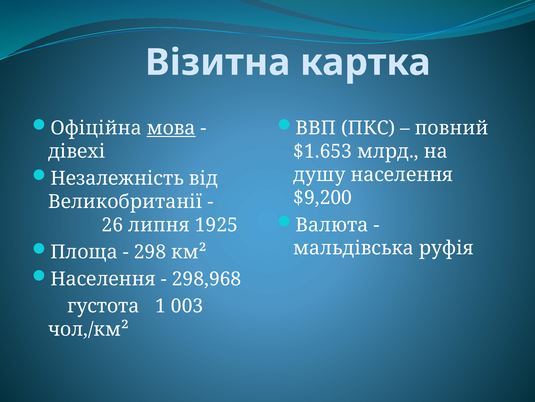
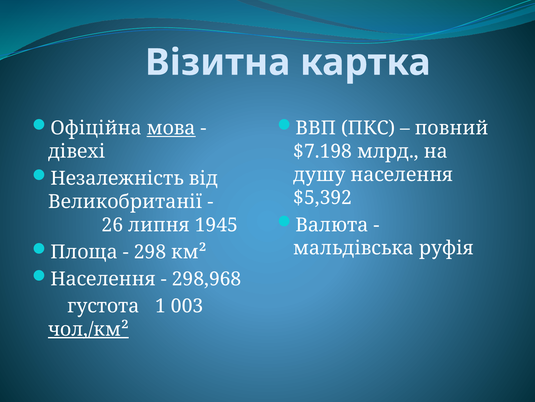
$1.653: $1.653 -> $7.198 (323, 151)
$9,200: $9,200 -> $5,392 (323, 198)
1925: 1925 -> 1945 (216, 225)
чол,/км² underline: none -> present (88, 329)
